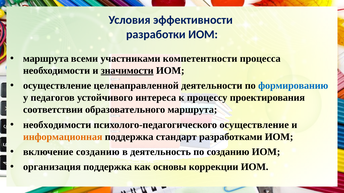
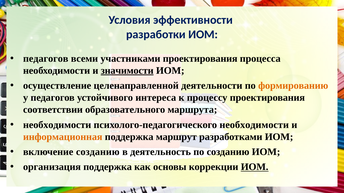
маршрута: маршрута -> педагогов (46, 59)
участниками компетентности: компетентности -> проектирования (200, 59)
формированию colour: blue -> orange (293, 86)
психолого-педагогического осуществление: осуществление -> необходимости (254, 125)
стандарт: стандарт -> маршрут (176, 137)
ИОМ underline: none -> present (255, 167)
